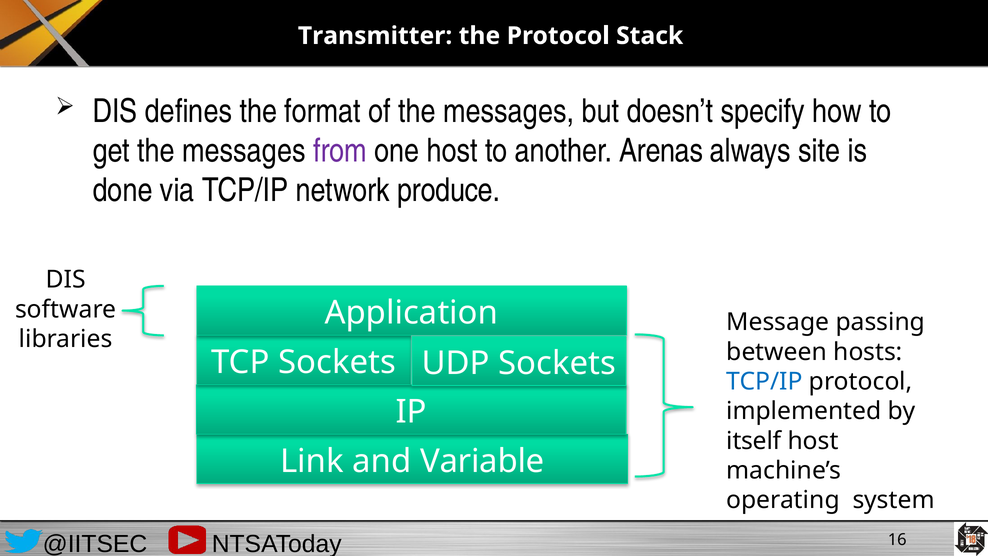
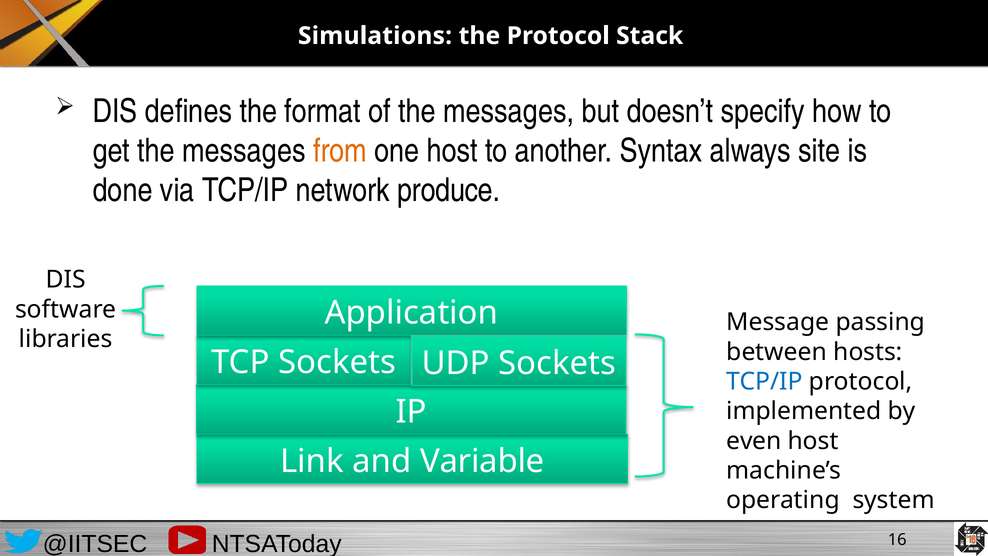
Transmitter: Transmitter -> Simulations (375, 36)
from colour: purple -> orange (340, 151)
Arenas: Arenas -> Syntax (661, 151)
itself: itself -> even (754, 441)
